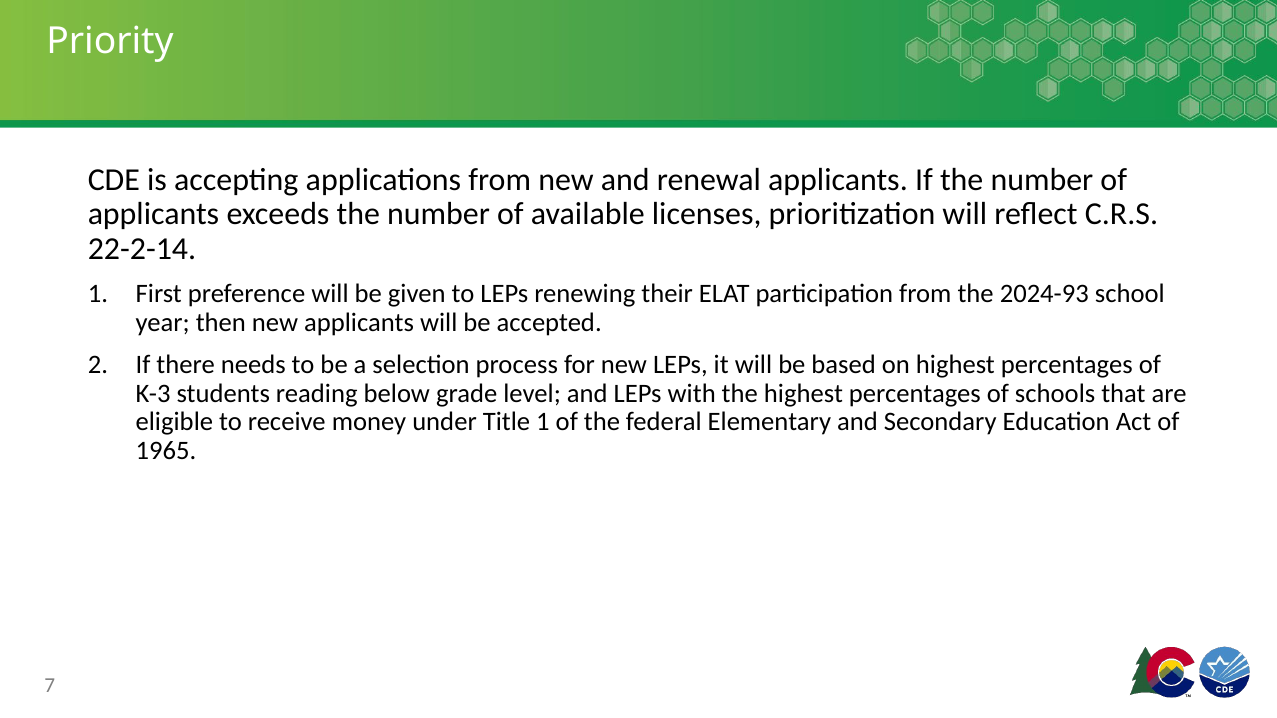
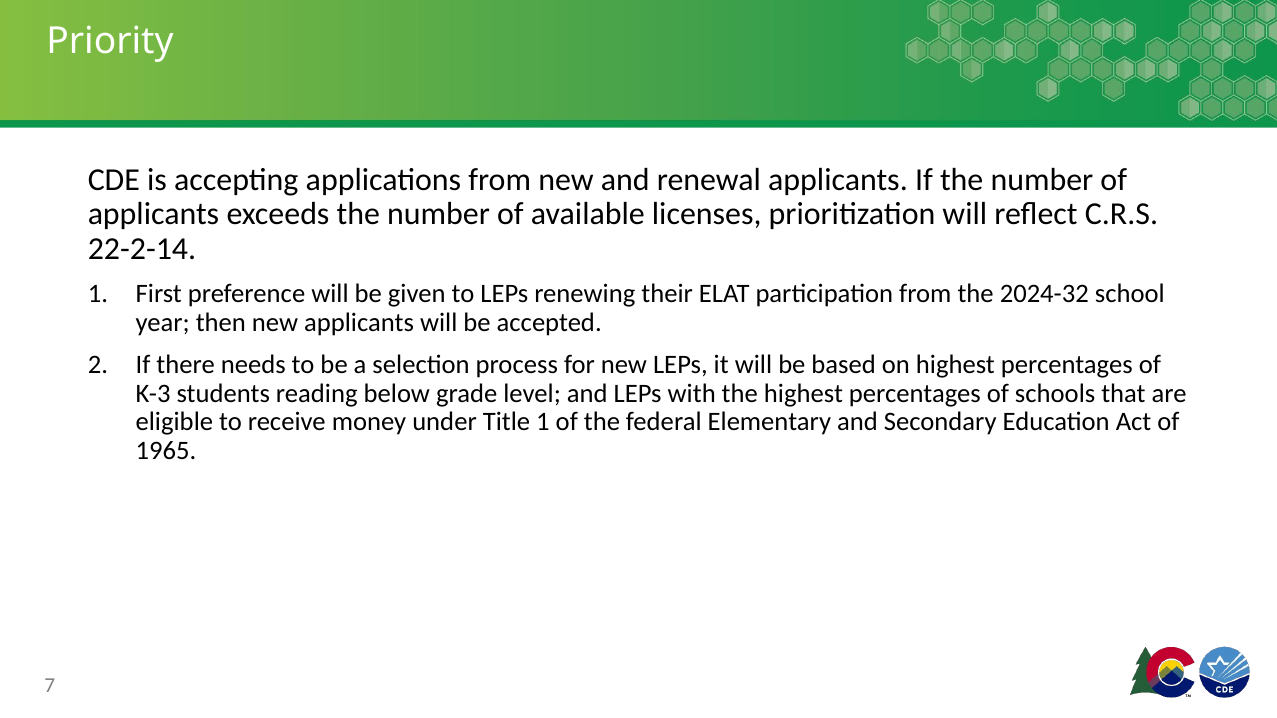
2024-93: 2024-93 -> 2024-32 (1044, 294)
